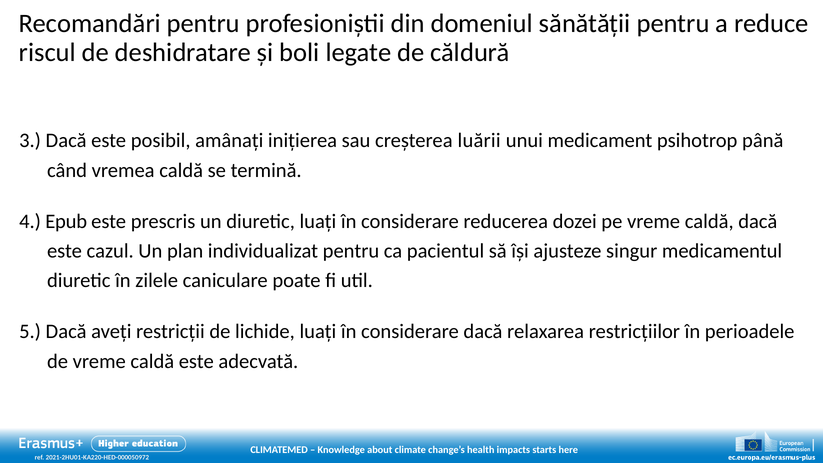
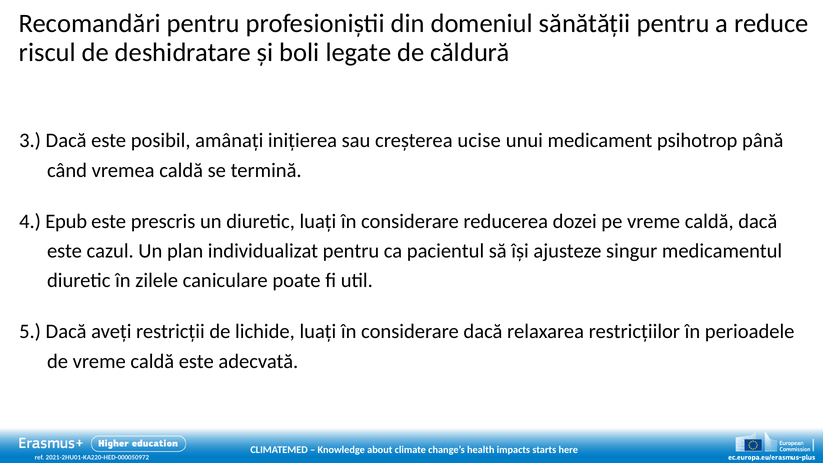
luării: luării -> ucise (479, 141)
